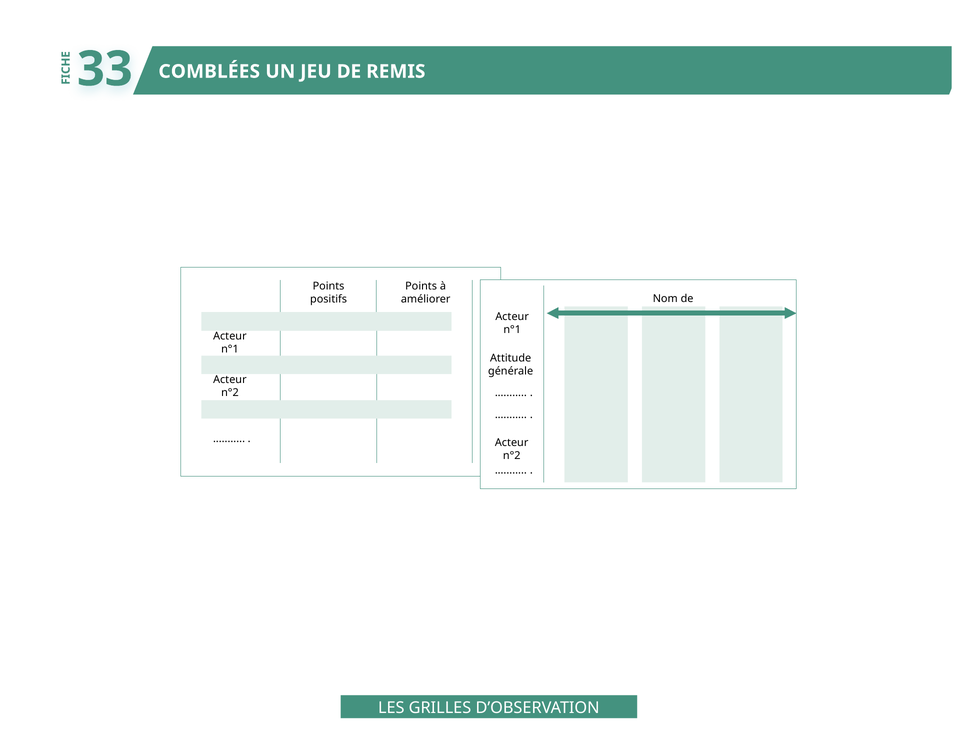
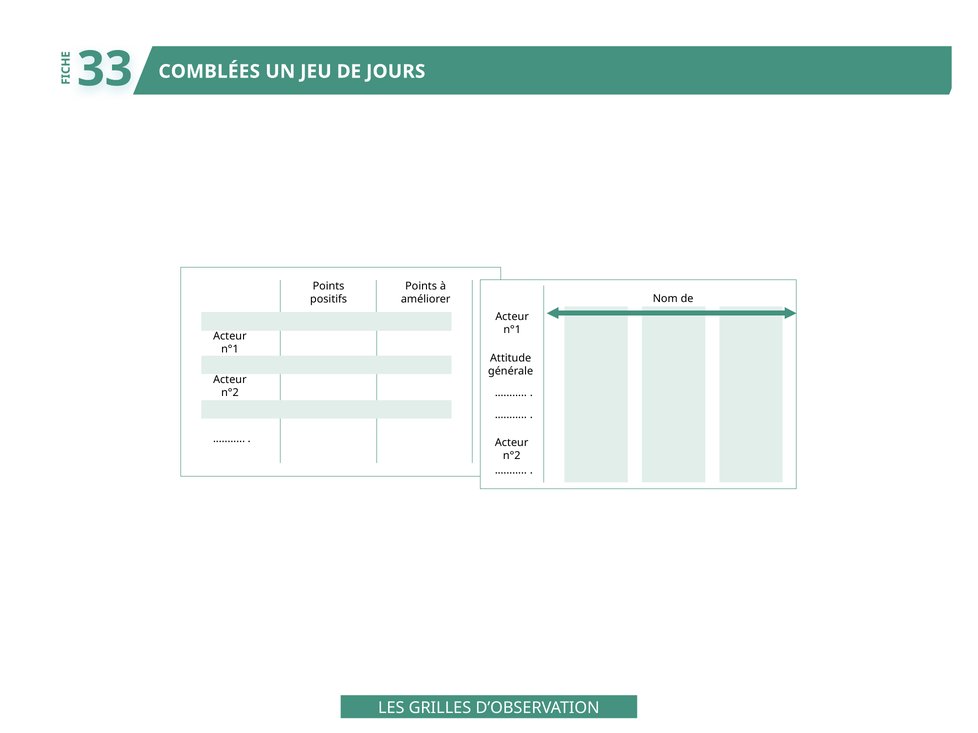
REMIS: REMIS -> JOURS (396, 72)
